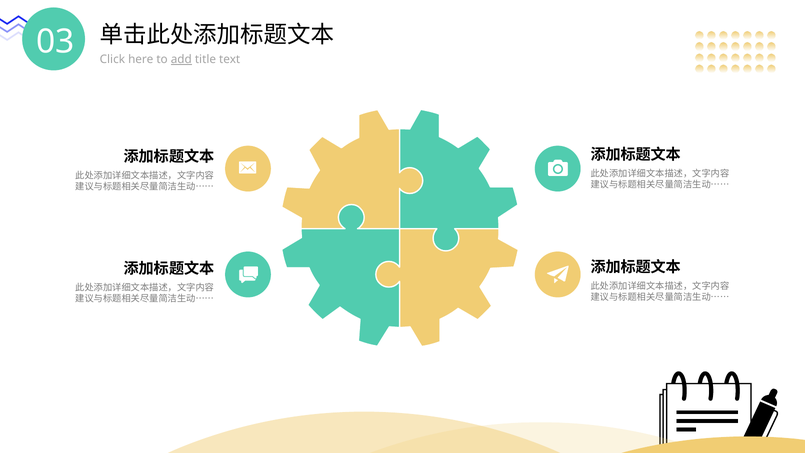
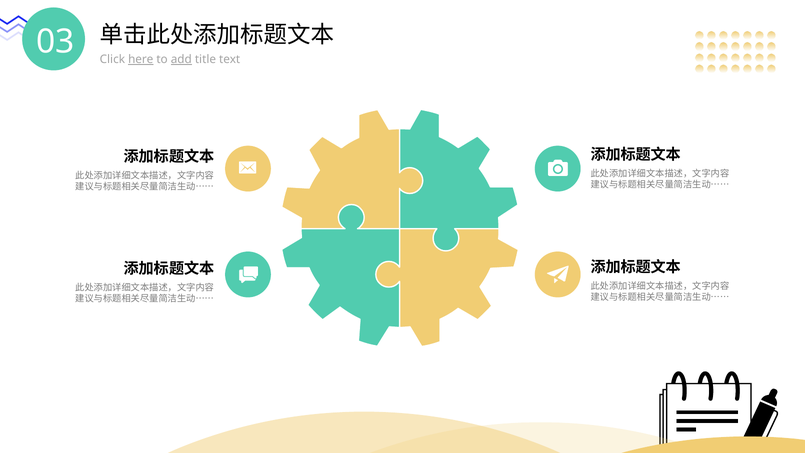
here underline: none -> present (141, 59)
